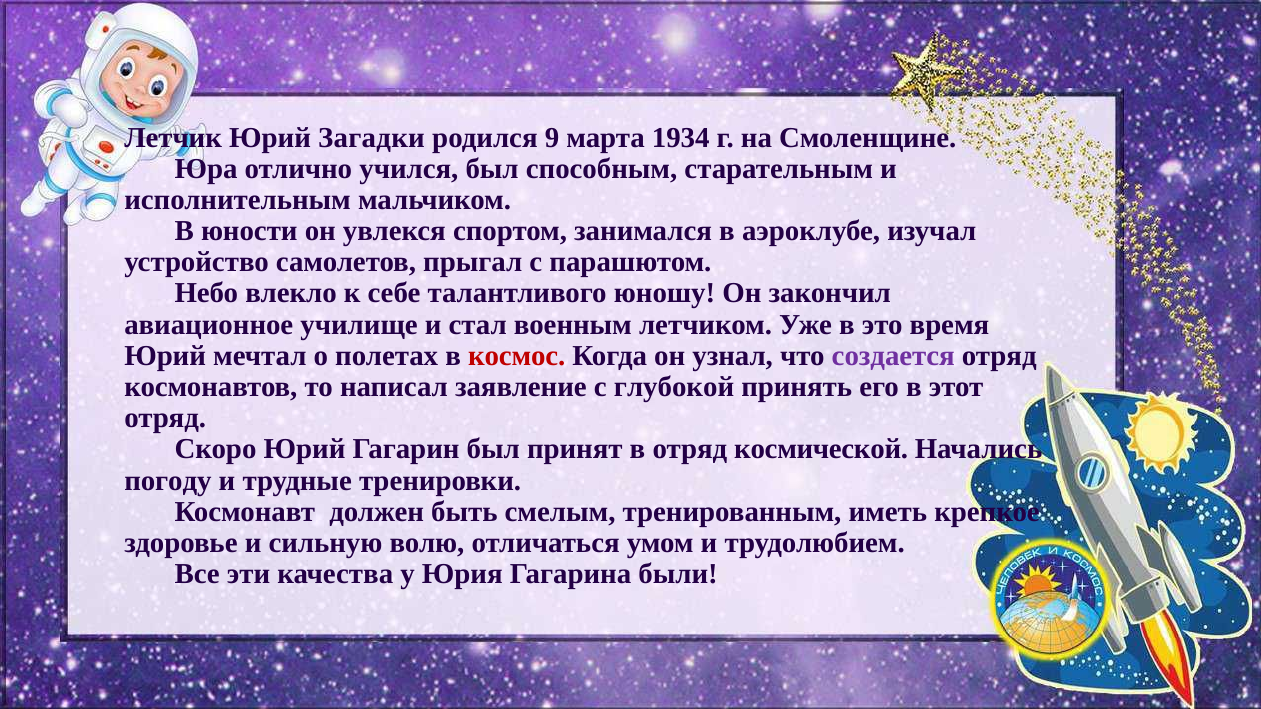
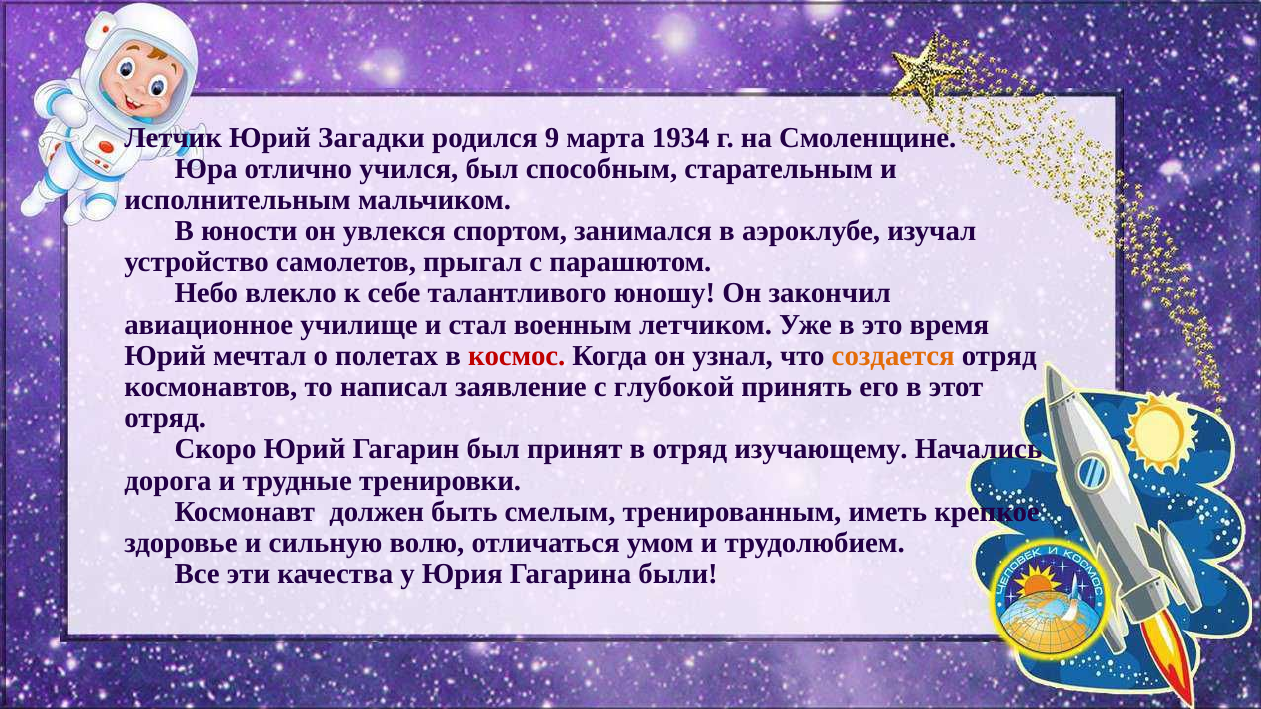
создается colour: purple -> orange (893, 356)
космической: космической -> изучающему (821, 450)
погоду: погоду -> дорога (168, 481)
